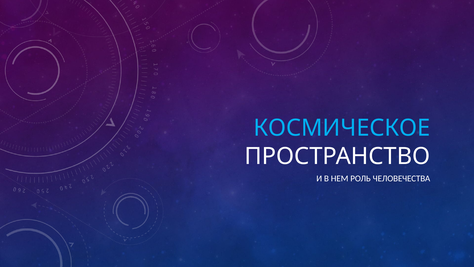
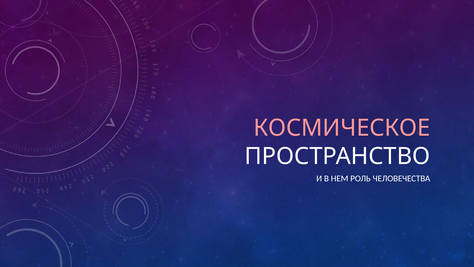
КОСМИЧЕСКОЕ colour: light blue -> pink (342, 128)
